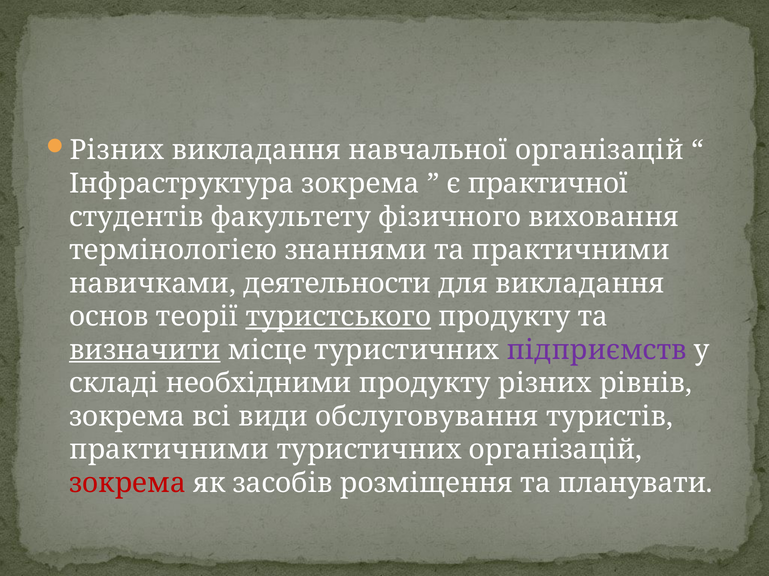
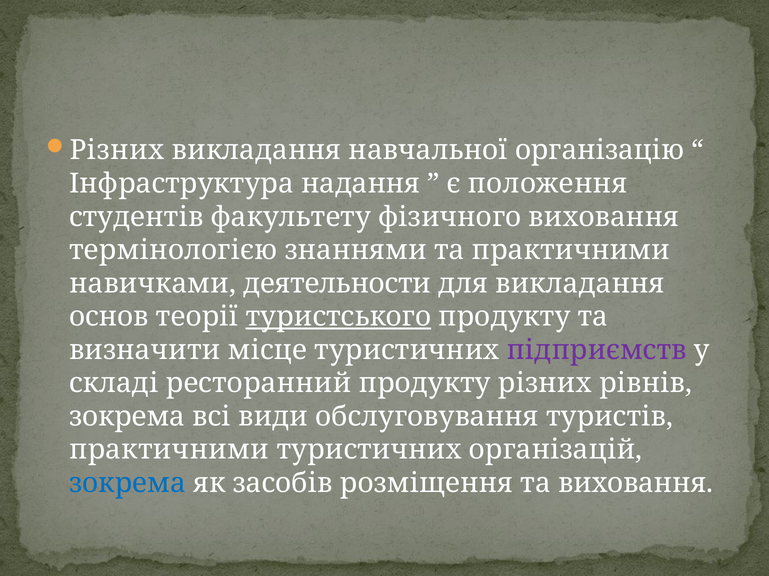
навчальної організацій: організацій -> організацію (600, 151)
Інфраструктура зокрема: зокрема -> надання (361, 184)
практичної: практичної -> положення (548, 184)
визначити underline: present -> none (145, 350)
необхідними: необхідними -> ресторанний (259, 384)
зокрема colour: red -> blue (128, 484)
та планувати: планувати -> виховання (636, 484)
